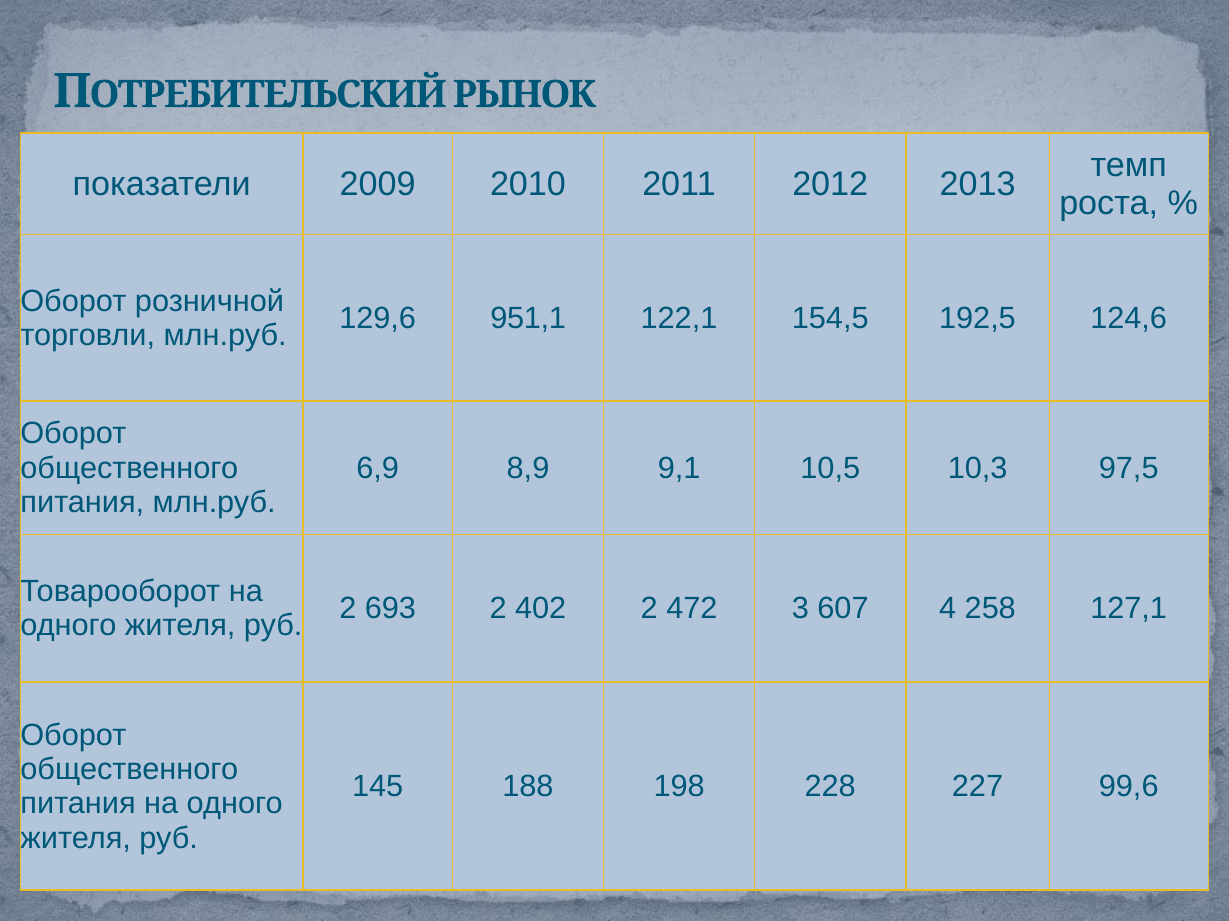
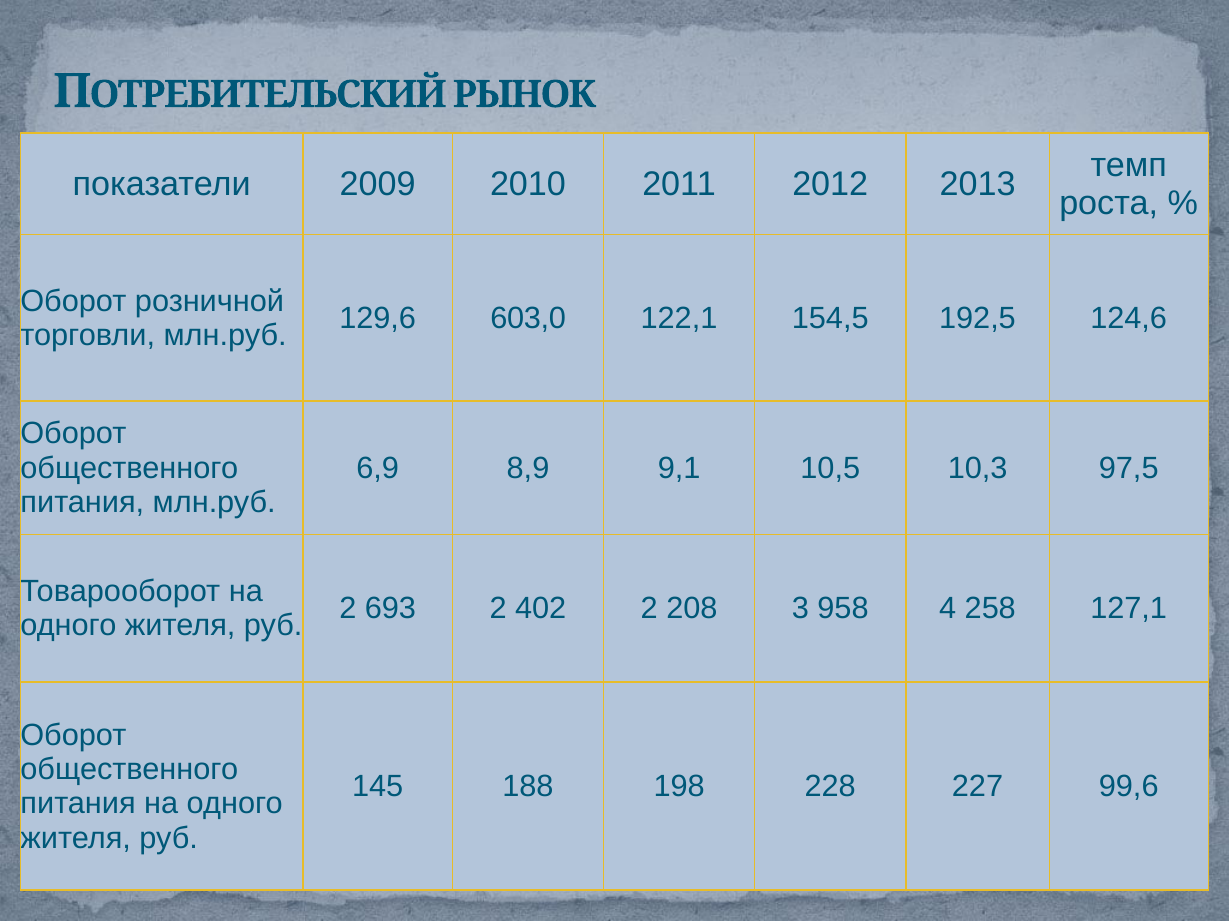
951,1: 951,1 -> 603,0 (528, 319)
472: 472 -> 208 (692, 609)
607: 607 -> 958 (843, 609)
